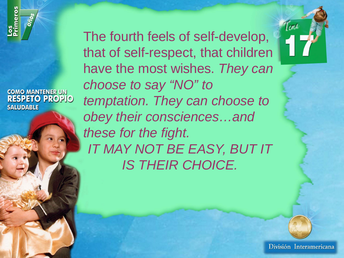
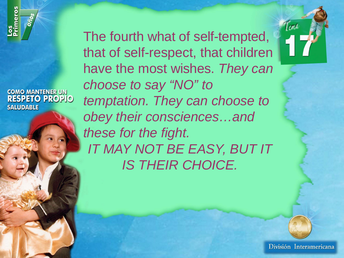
feels: feels -> what (162, 37)
self-develop: self-develop -> self-tempted (232, 37)
